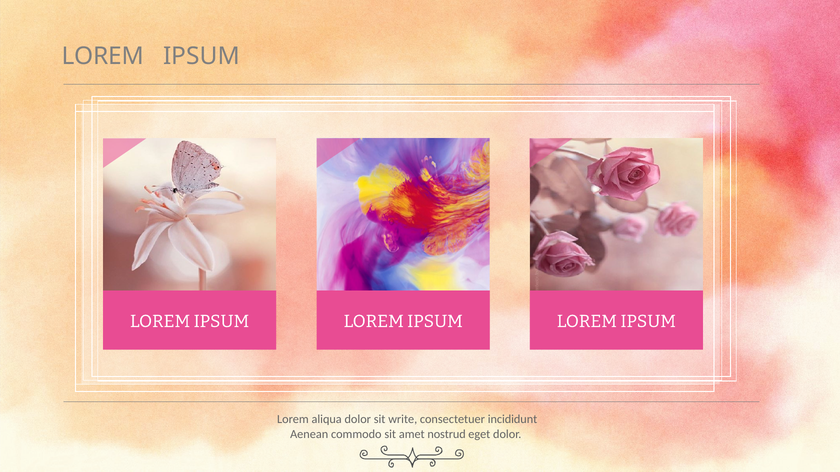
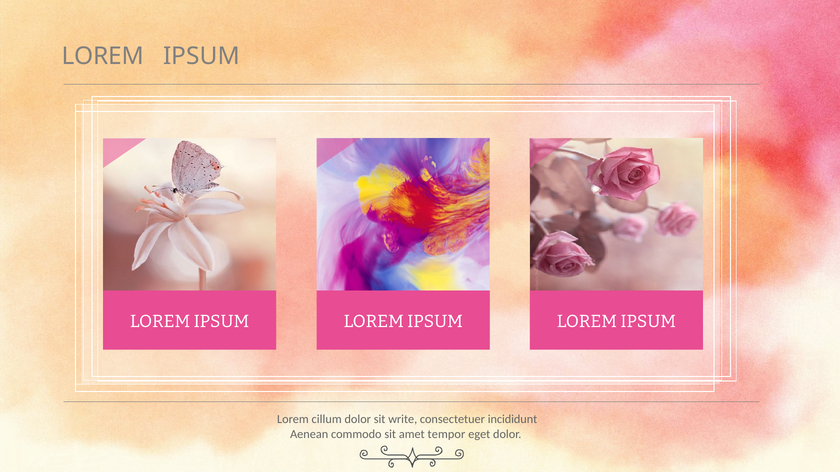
aliqua: aliqua -> cillum (327, 420)
nostrud: nostrud -> tempor (446, 434)
